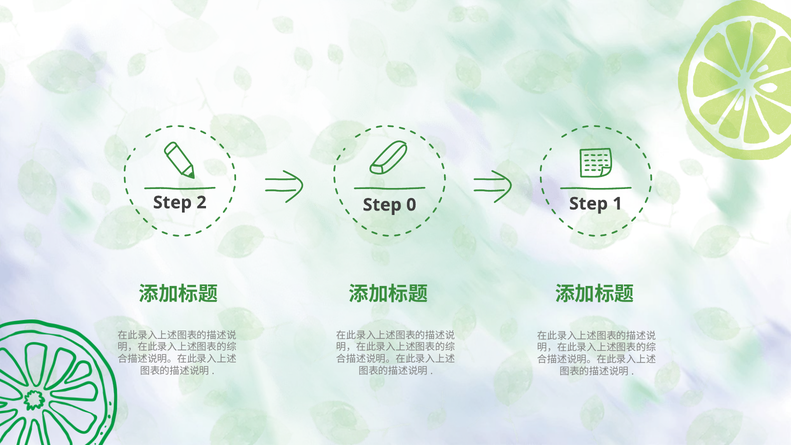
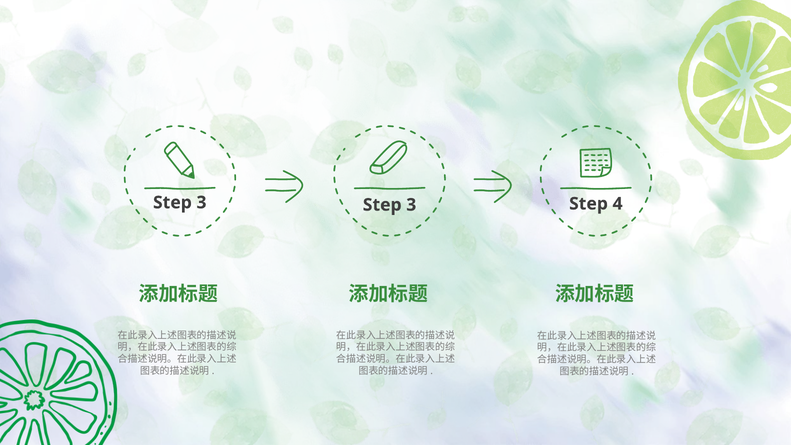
2: 2 -> 3 (201, 203)
0: 0 -> 3 (411, 205)
1: 1 -> 4 (618, 204)
